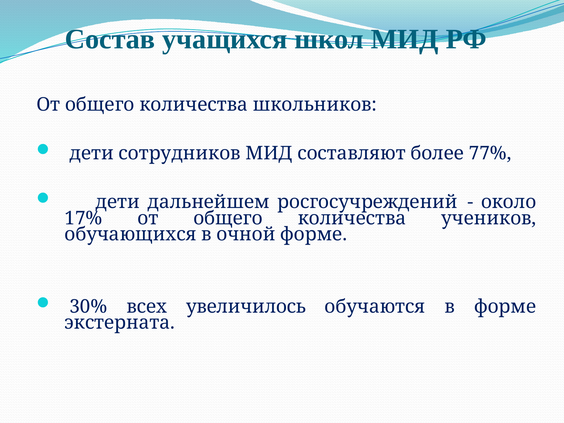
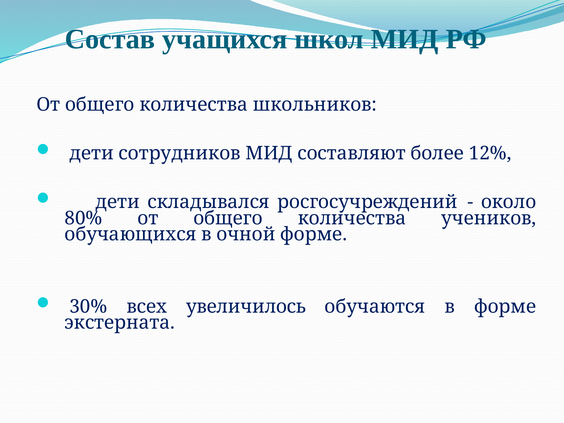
77%: 77% -> 12% (490, 153)
дальнейшем: дальнейшем -> складывался (209, 202)
17%: 17% -> 80% (84, 218)
